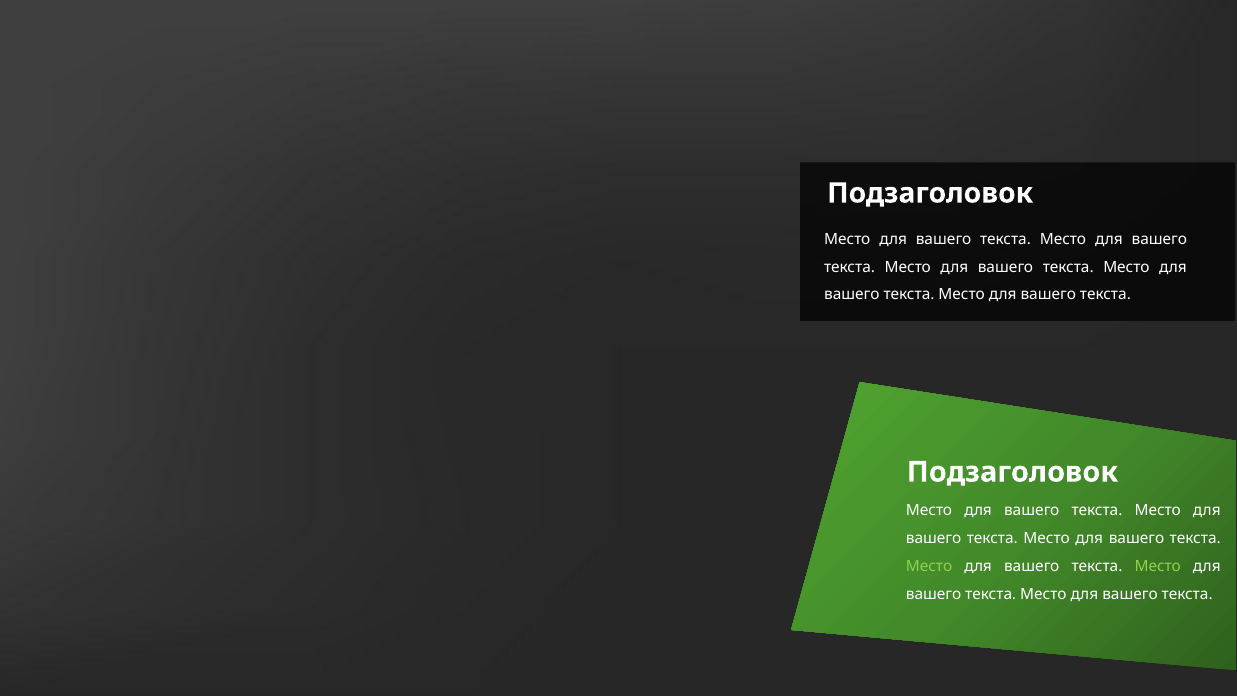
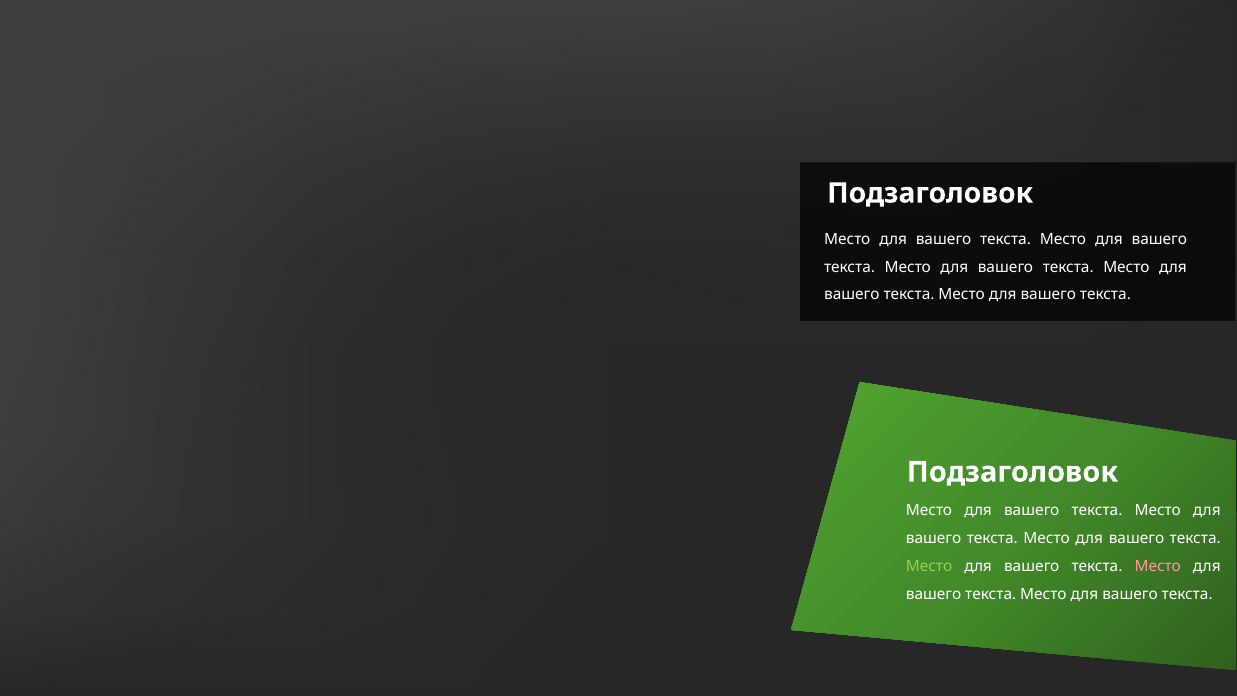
Место colour: light green -> pink (1158, 566)
